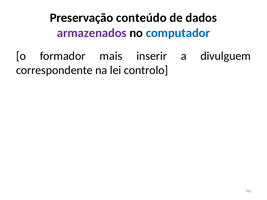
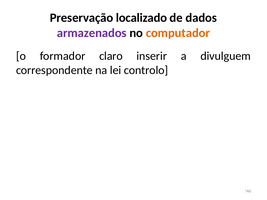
conteúdo: conteúdo -> localizado (141, 18)
computador colour: blue -> orange (178, 33)
mais: mais -> claro (111, 56)
